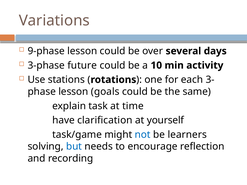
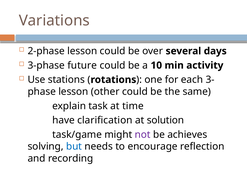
9-phase: 9-phase -> 2-phase (46, 51)
goals: goals -> other (105, 92)
yourself: yourself -> solution (165, 120)
not colour: blue -> purple (143, 135)
learners: learners -> achieves (187, 135)
